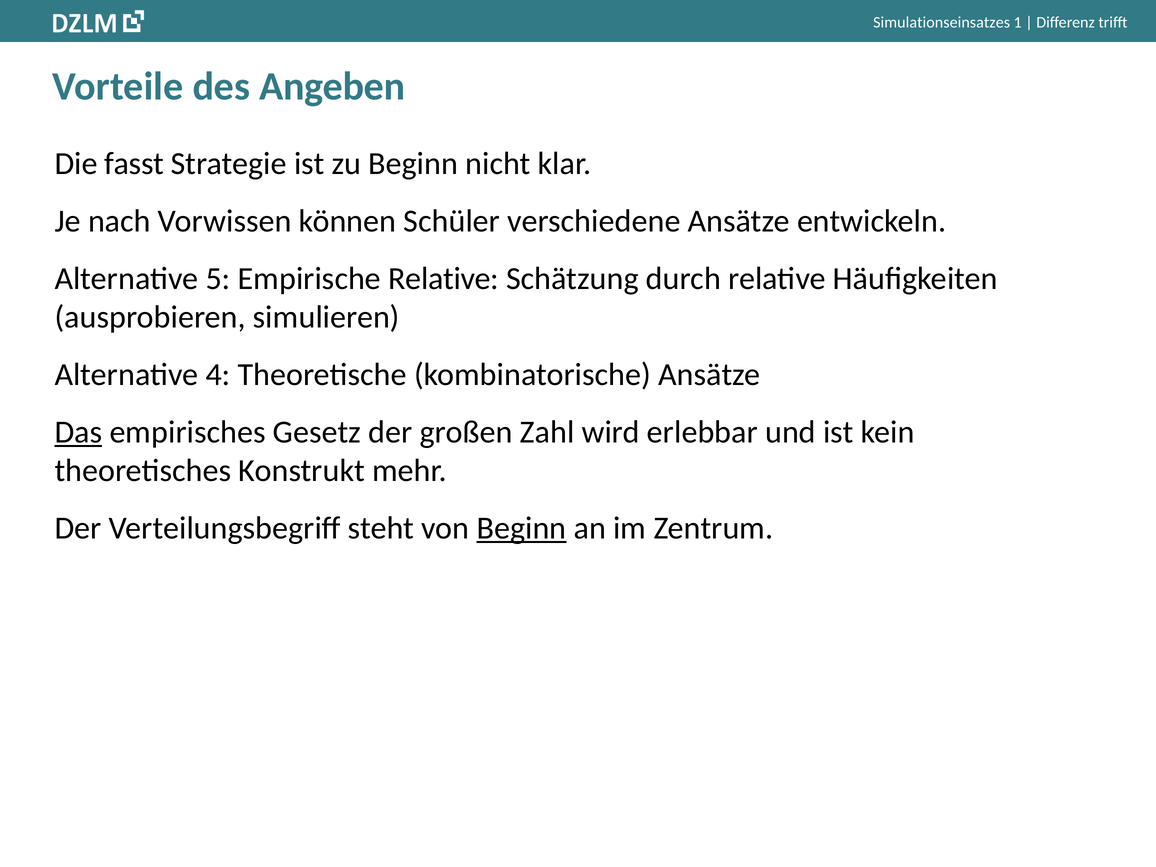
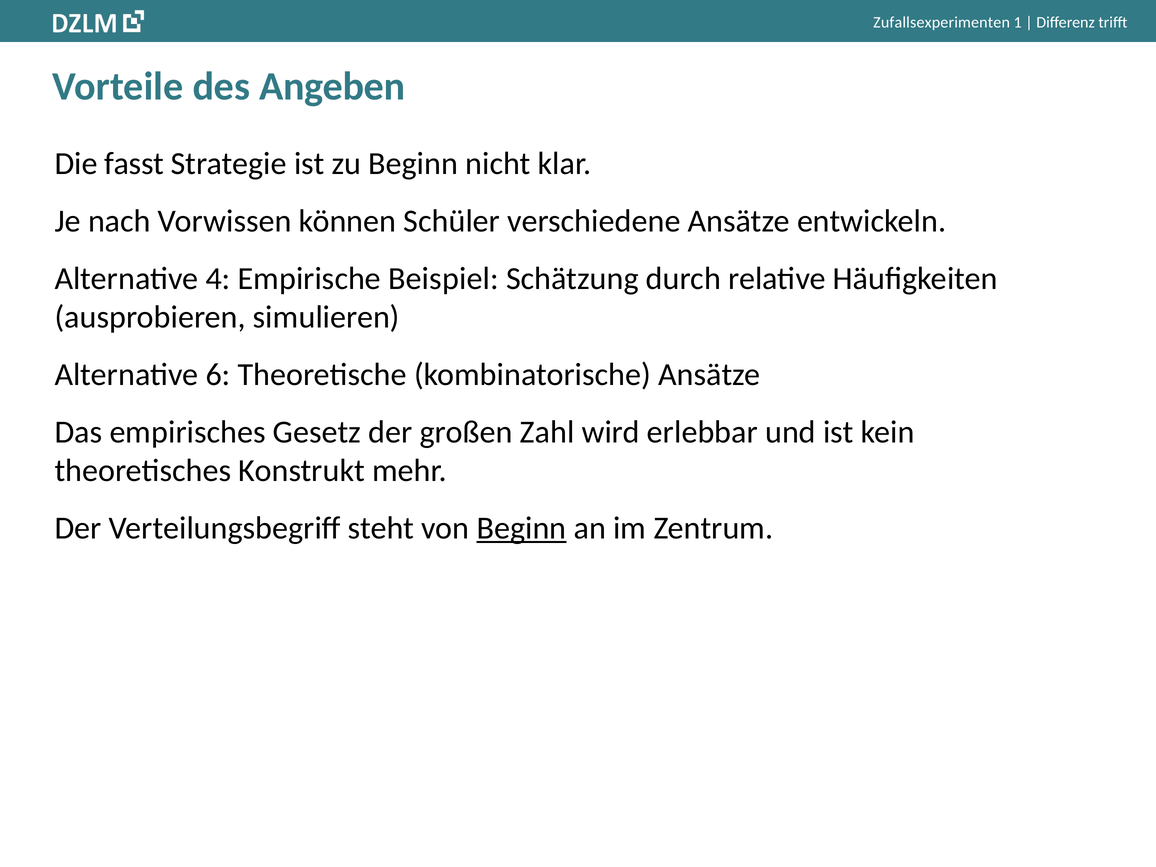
Simulationseinsatzes: Simulationseinsatzes -> Zufallsexperimenten (942, 22)
5: 5 -> 4 (218, 279)
Empirische Relative: Relative -> Beispiel (443, 279)
4: 4 -> 6 (218, 375)
Das underline: present -> none (78, 432)
